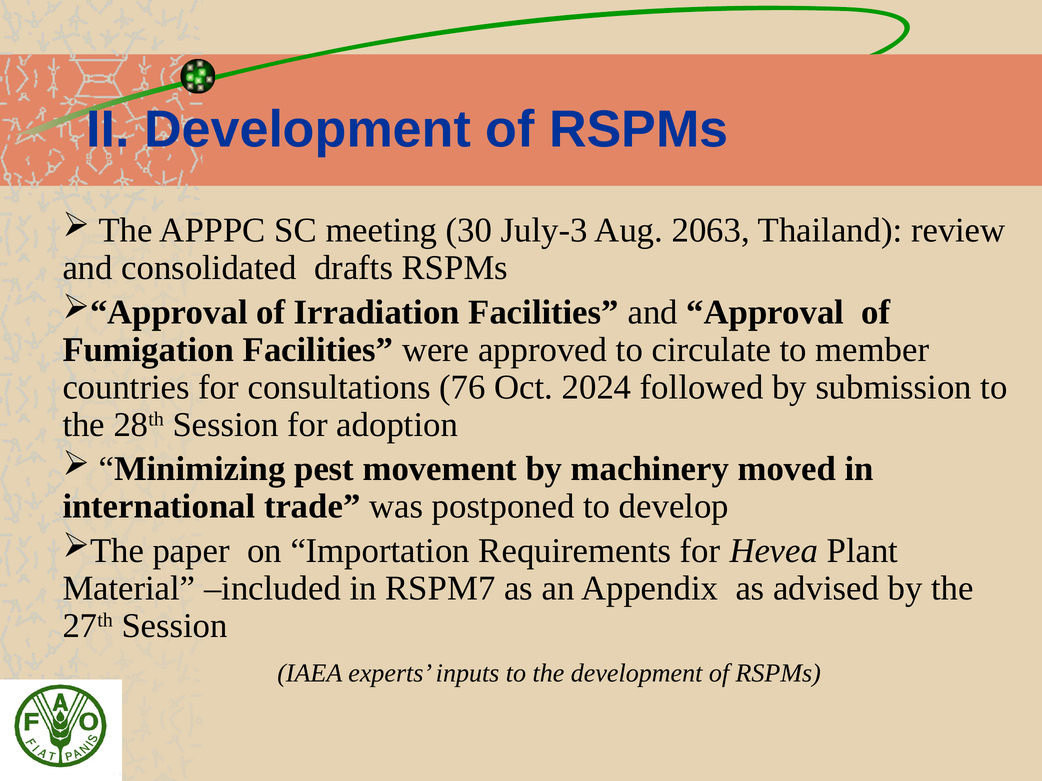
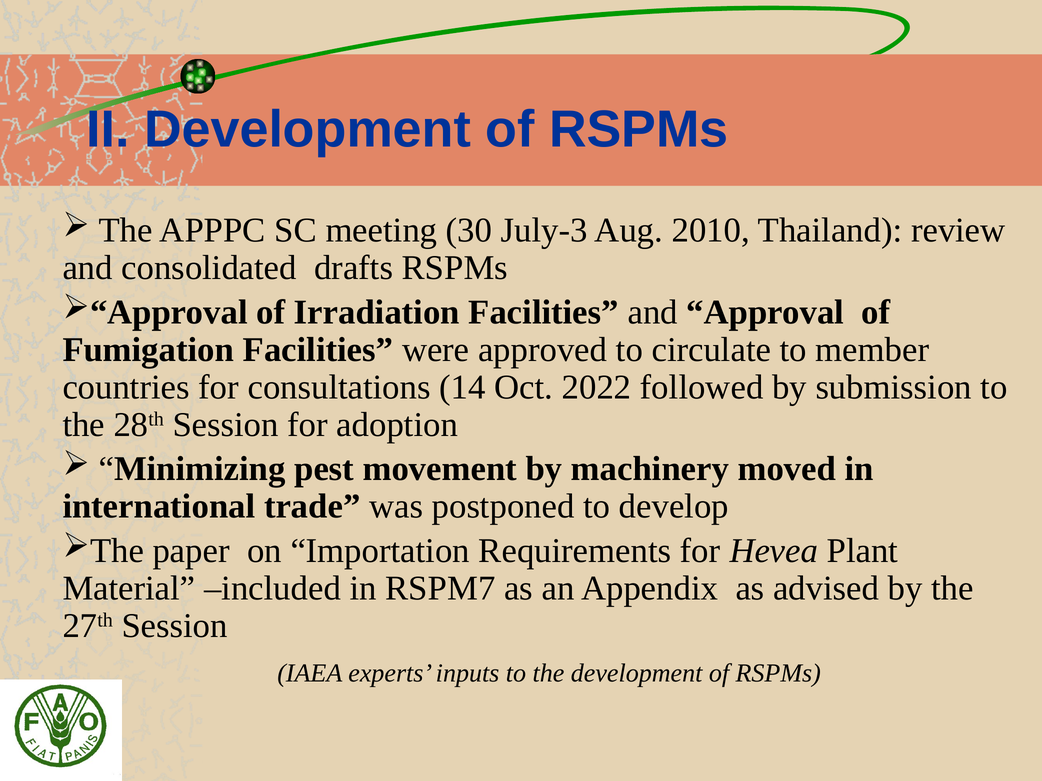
2063: 2063 -> 2010 (711, 230)
76: 76 -> 14 (463, 387)
2024: 2024 -> 2022 (597, 387)
